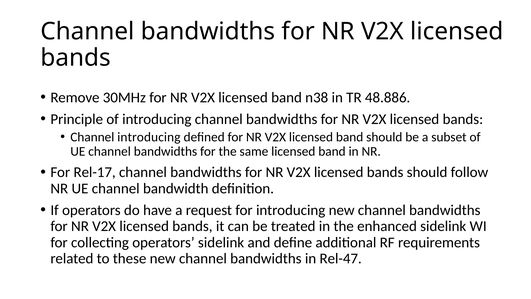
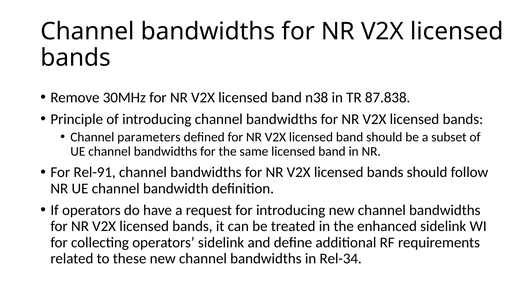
48.886: 48.886 -> 87.838 (388, 97)
Channel introducing: introducing -> parameters (149, 137)
Rel-17: Rel-17 -> Rel-91 (95, 172)
Rel-47: Rel-47 -> Rel-34 (341, 258)
